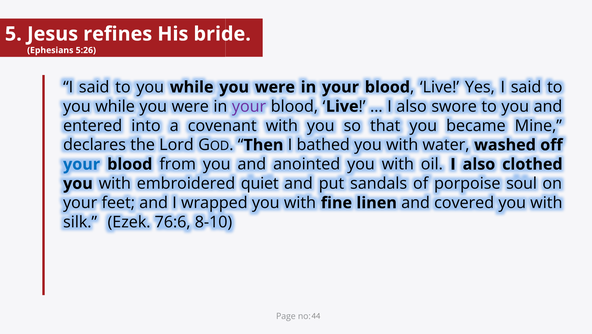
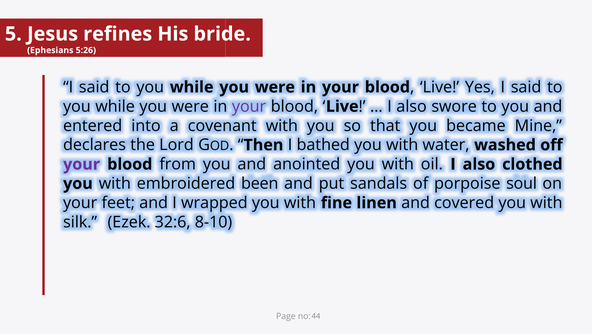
your colour: blue -> purple (82, 164)
quiet: quiet -> been (260, 183)
76:6: 76:6 -> 32:6 (173, 222)
